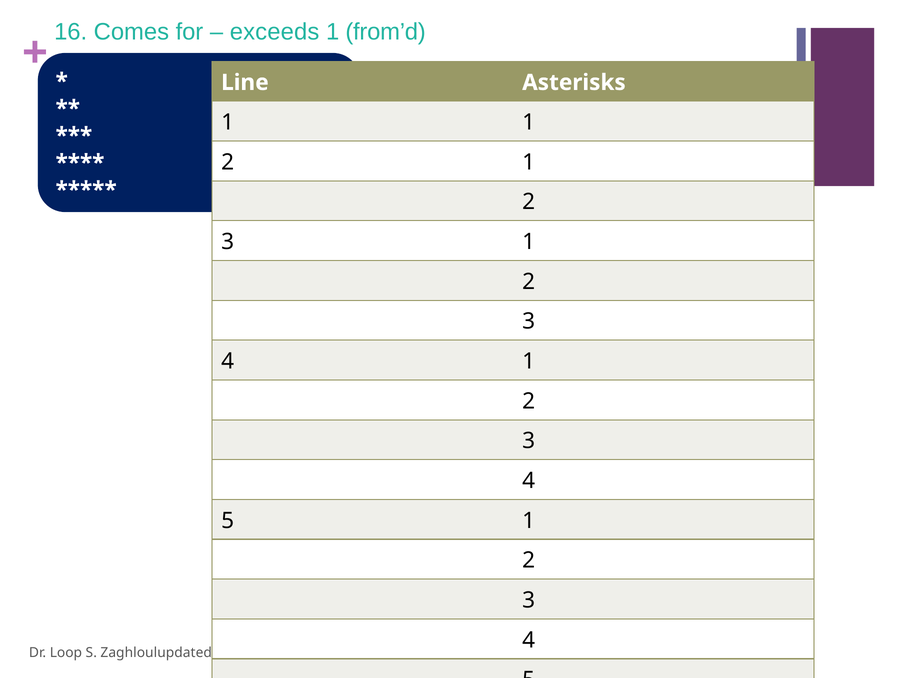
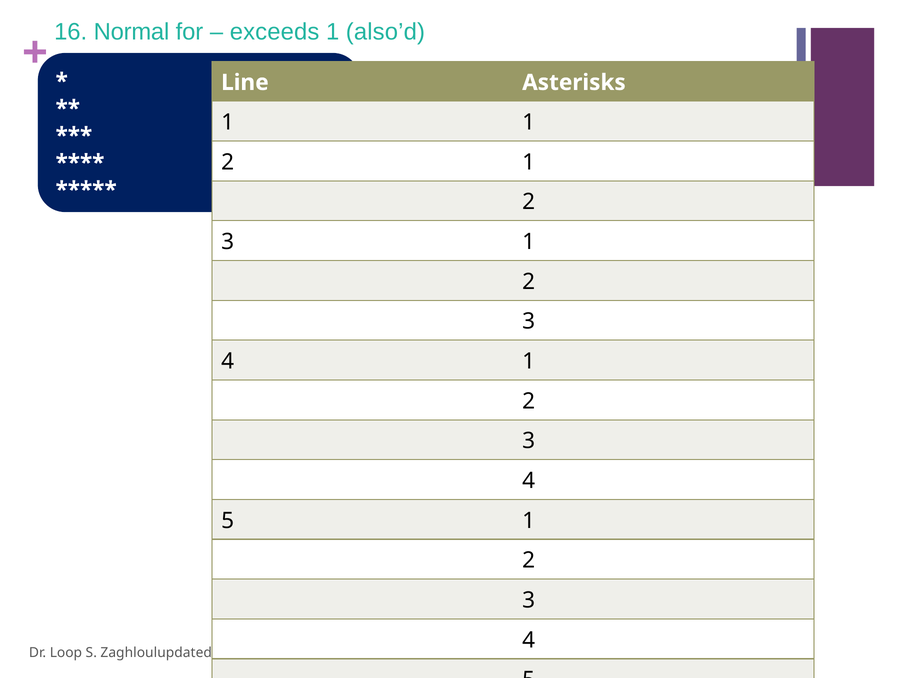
Comes: Comes -> Normal (131, 32)
from’d: from’d -> also’d (385, 32)
